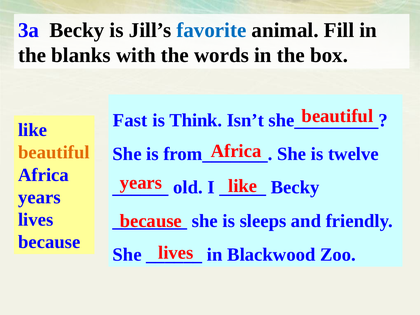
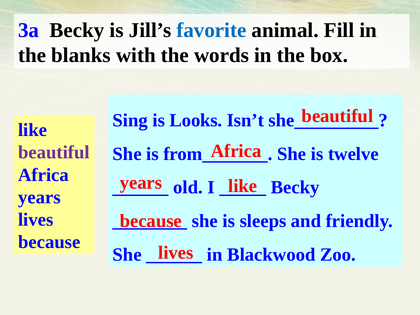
Fast: Fast -> Sing (130, 120)
Think: Think -> Looks (196, 120)
beautiful colour: orange -> purple (54, 152)
